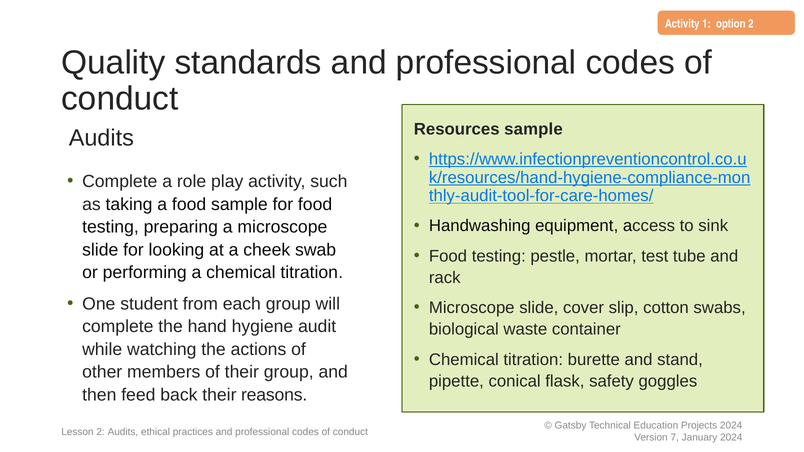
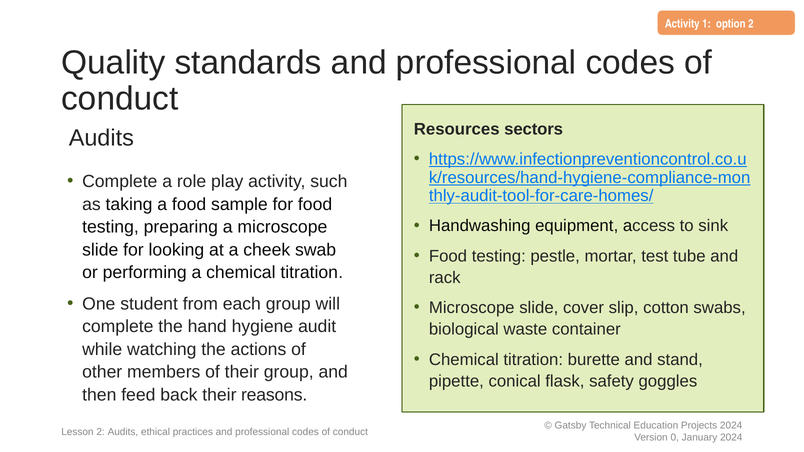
Resources sample: sample -> sectors (534, 129)
7: 7 -> 0 (675, 438)
